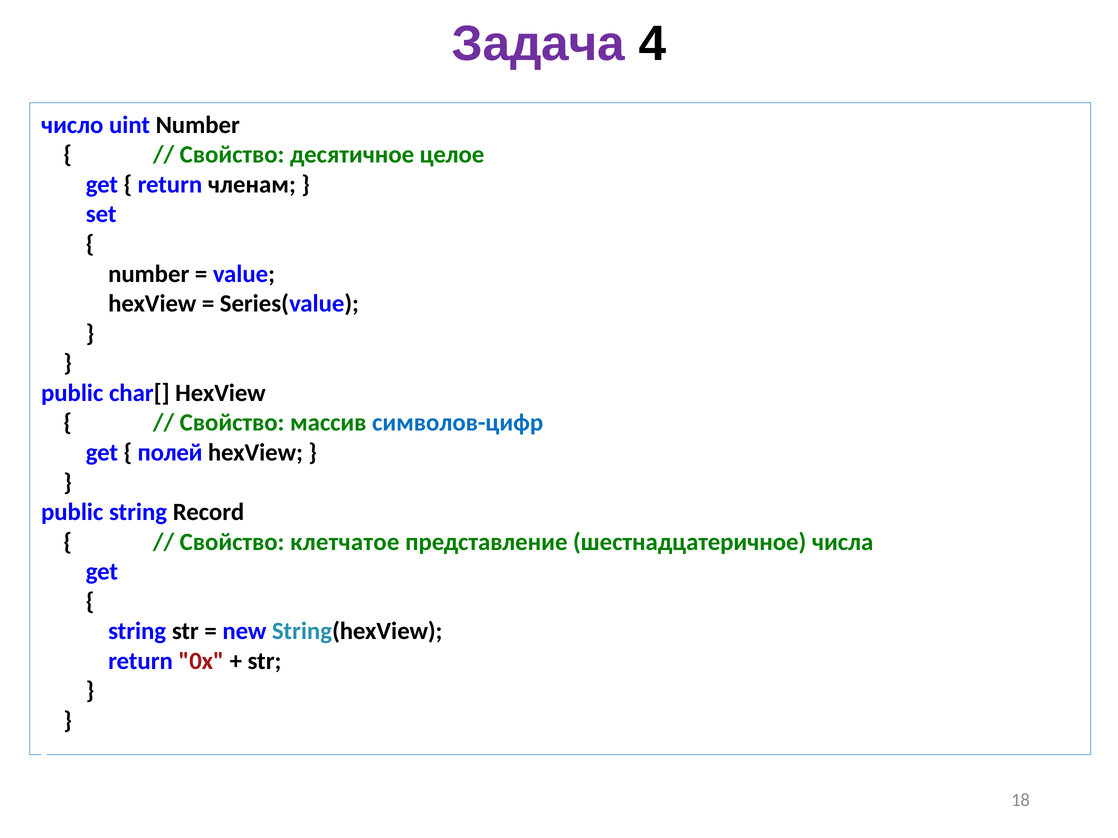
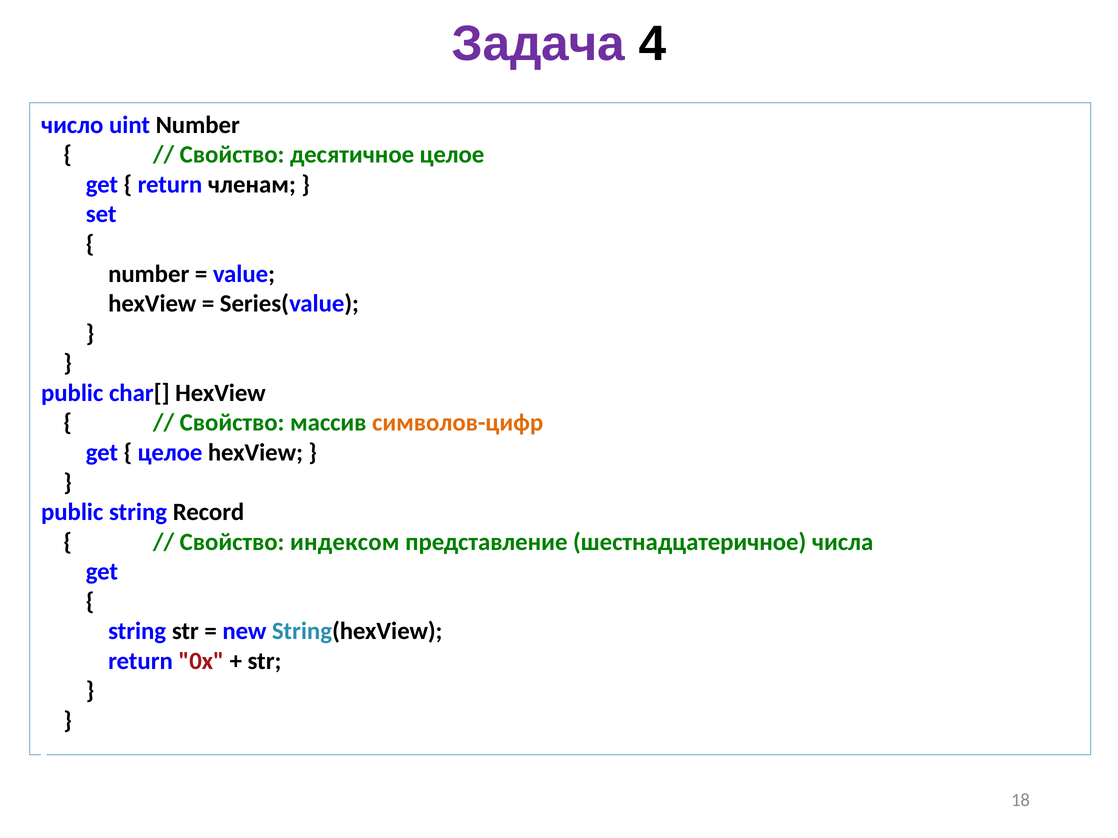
символов-цифр colour: blue -> orange (458, 423)
полей: полей -> целое (170, 453)
клетчатое: клетчатое -> индексом (345, 542)
